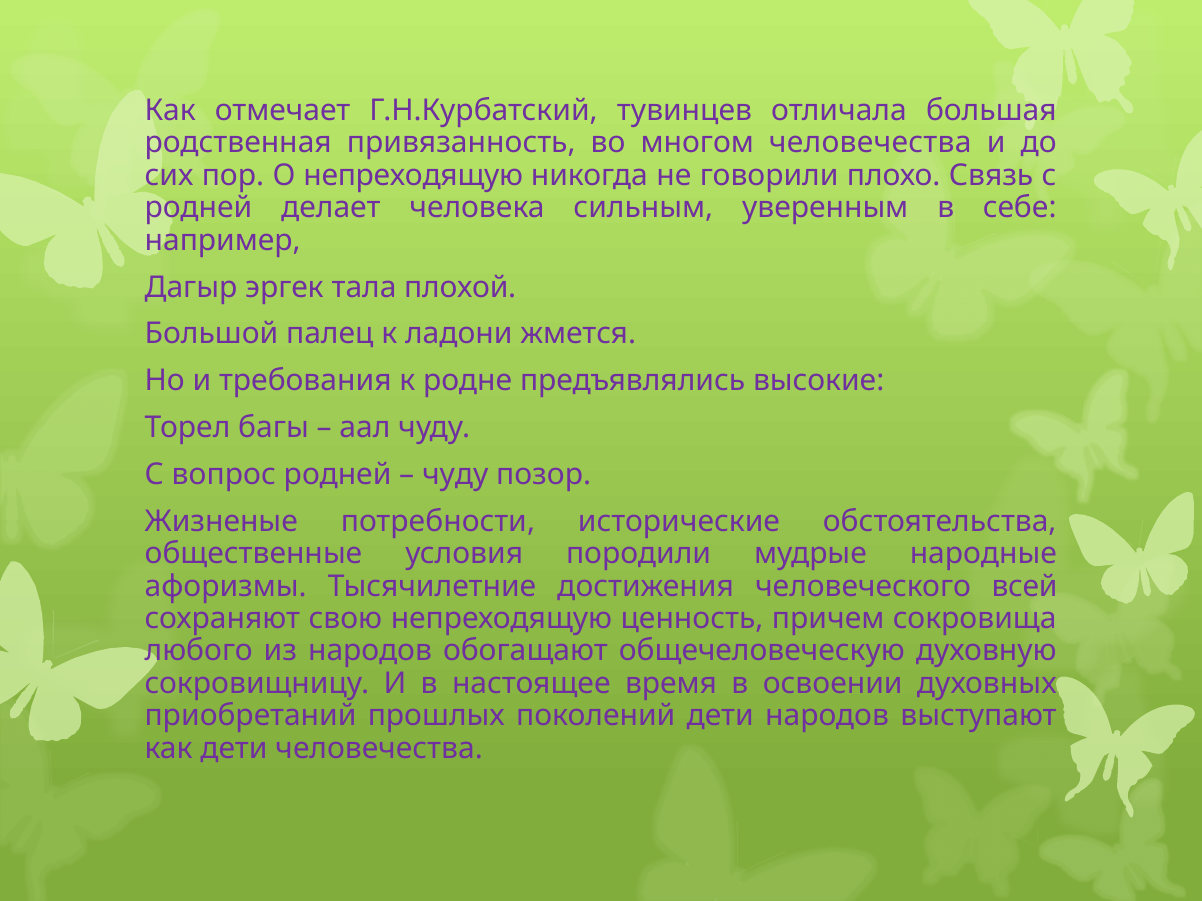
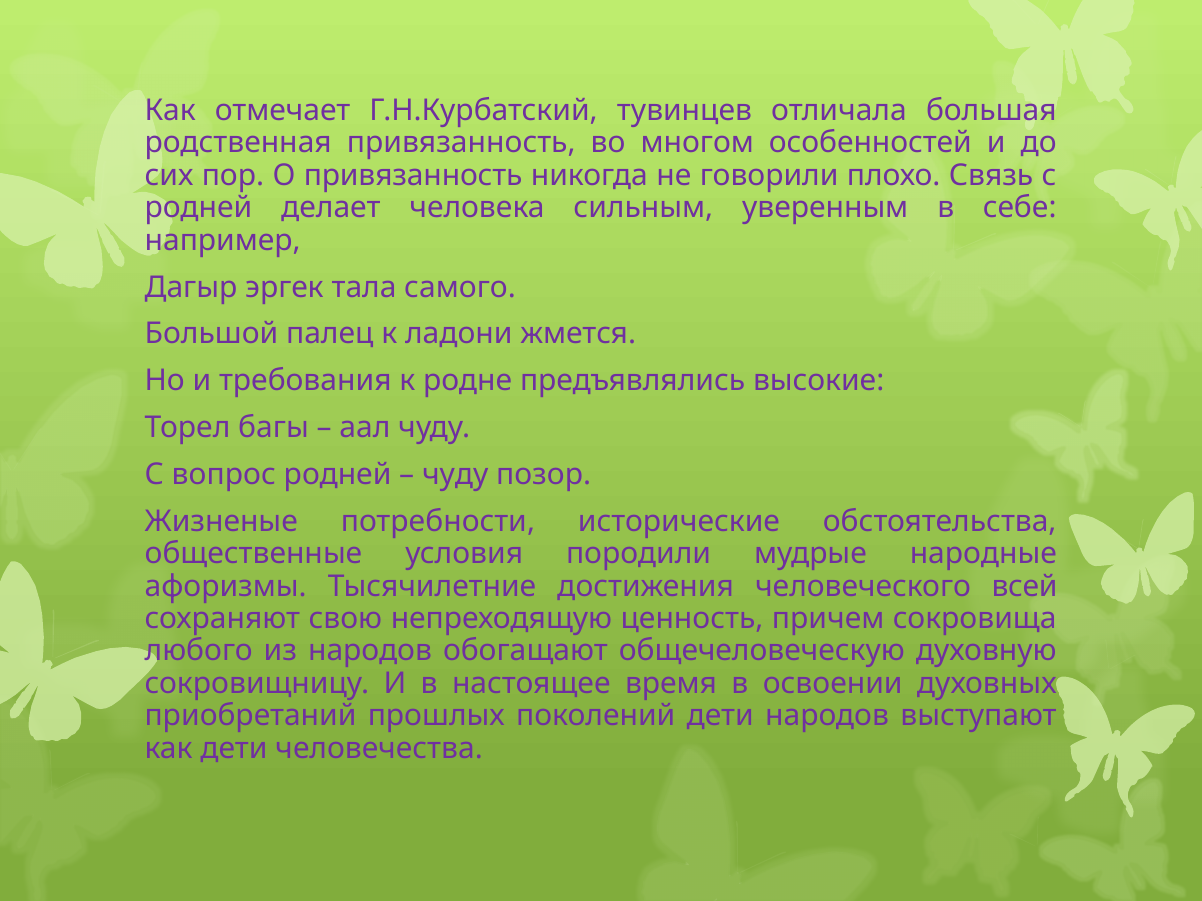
многом человечества: человечества -> особенностей (870, 143)
О непреходящую: непреходящую -> привязанность (413, 176)
плохой: плохой -> самого (460, 287)
